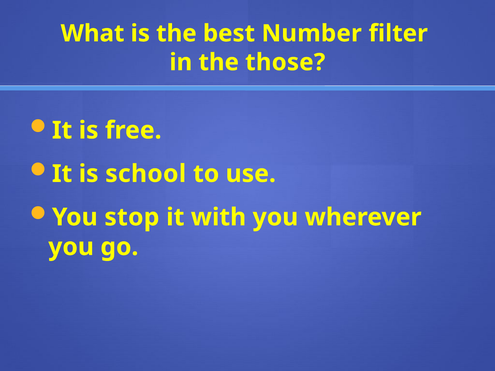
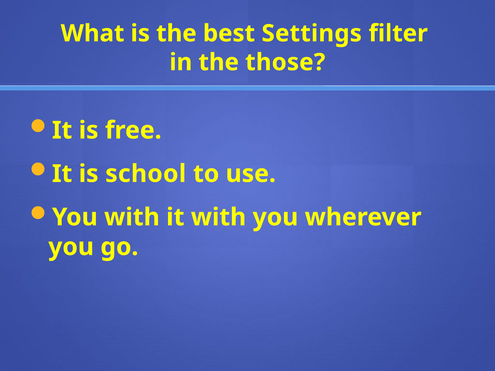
Number: Number -> Settings (312, 33)
You stop: stop -> with (132, 217)
